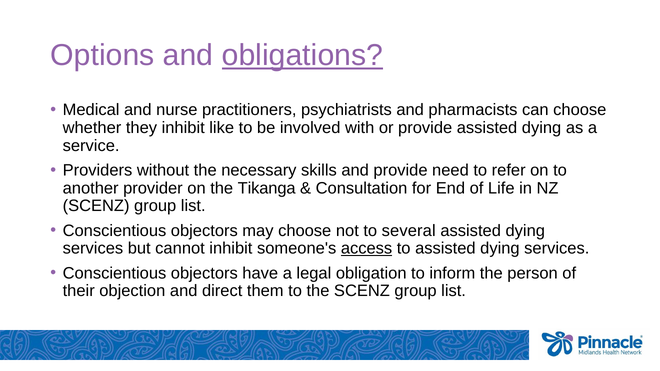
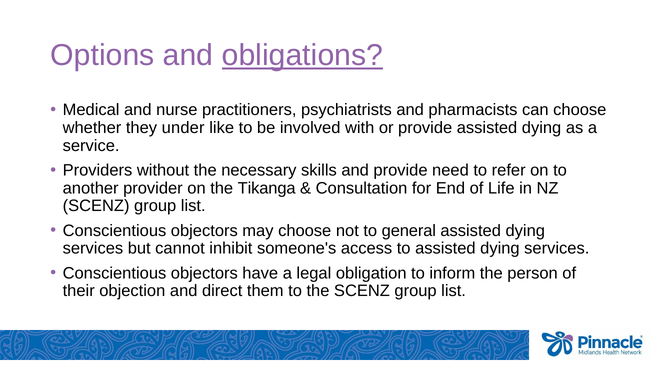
they inhibit: inhibit -> under (183, 128)
several: several -> general (409, 231)
access underline: present -> none (367, 249)
